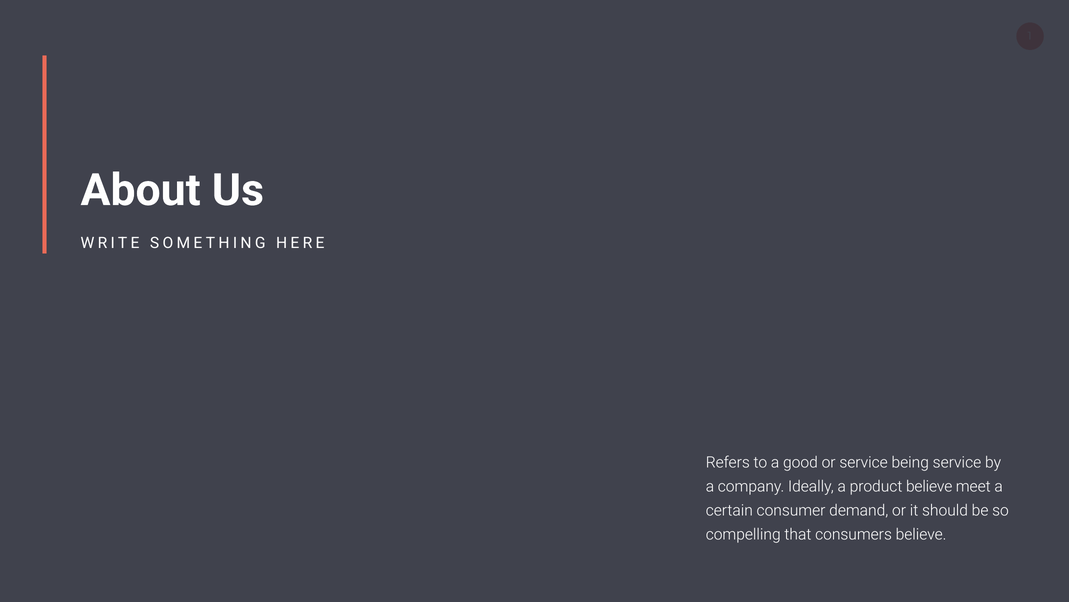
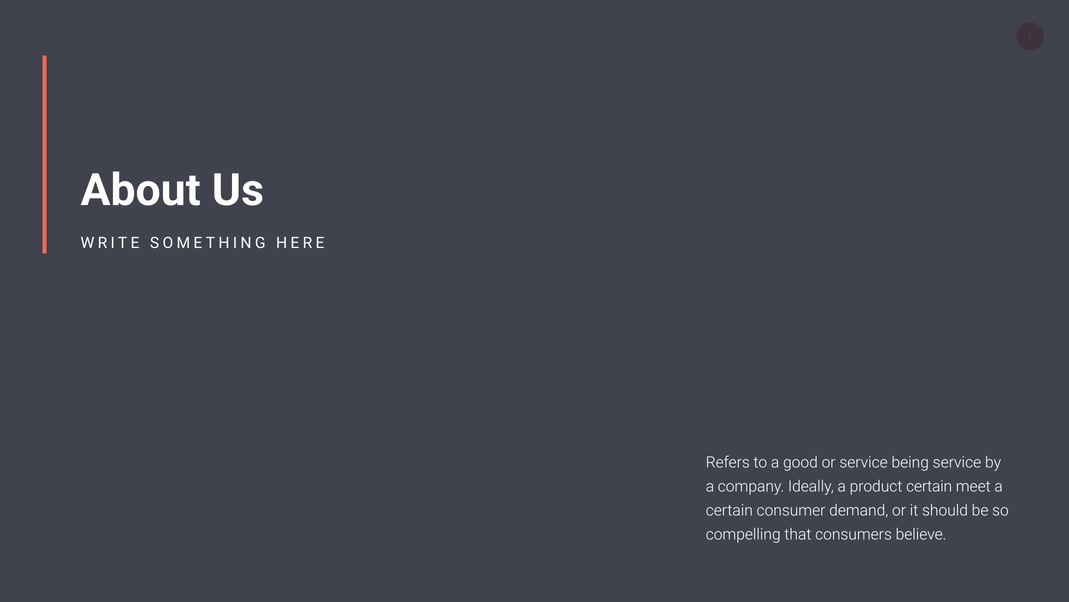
product believe: believe -> certain (929, 486)
